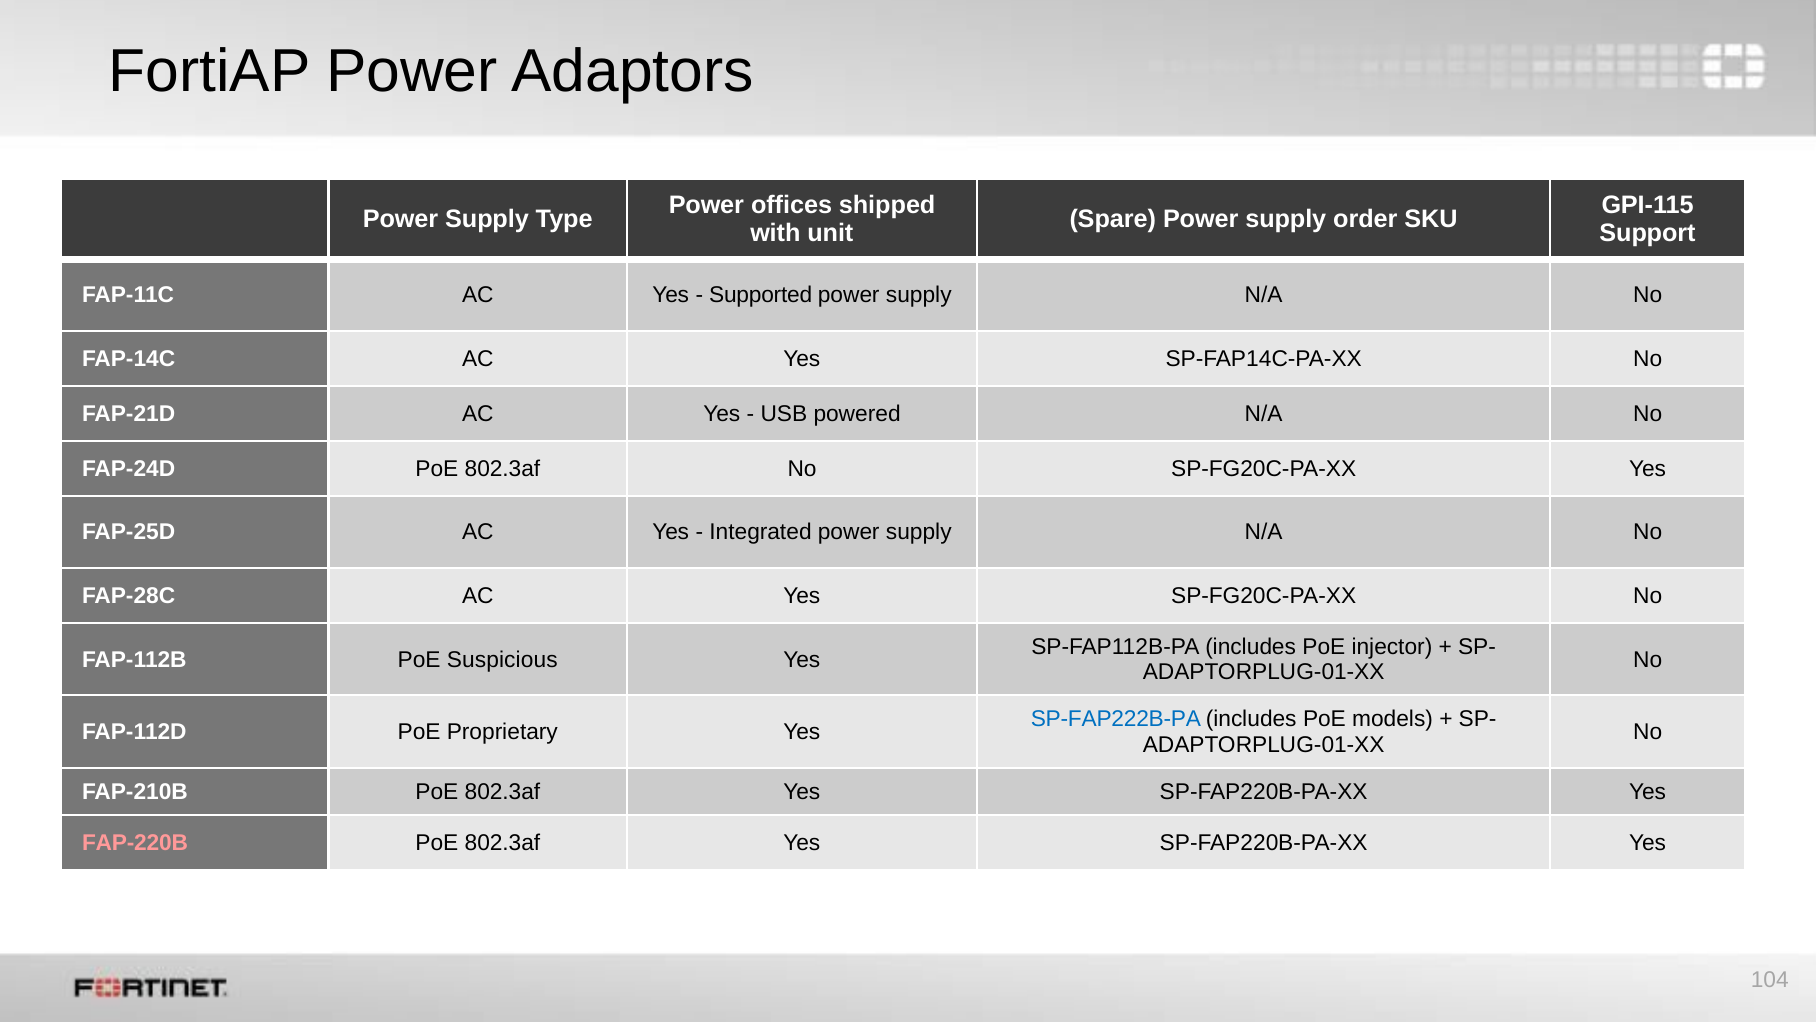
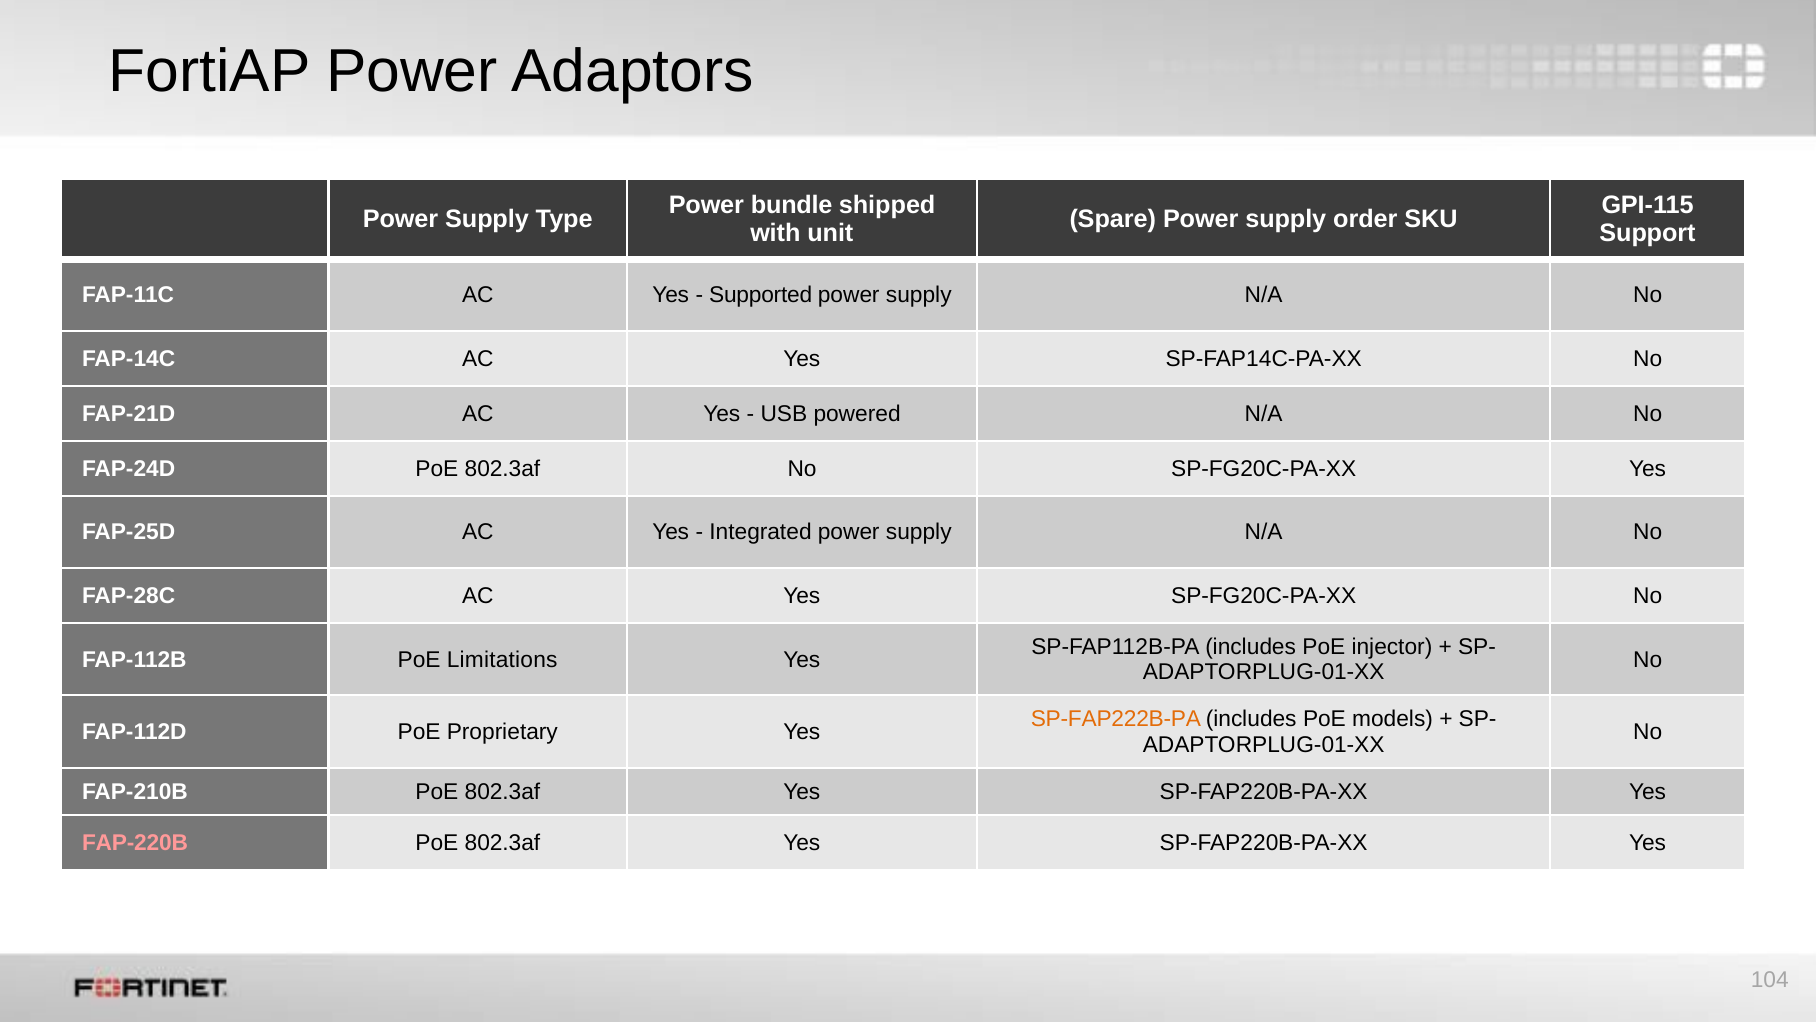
offices: offices -> bundle (792, 205)
Suspicious: Suspicious -> Limitations (502, 659)
SP-FAP222B-PA colour: blue -> orange (1116, 719)
